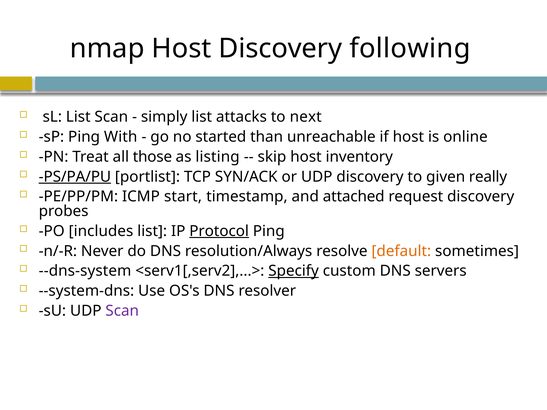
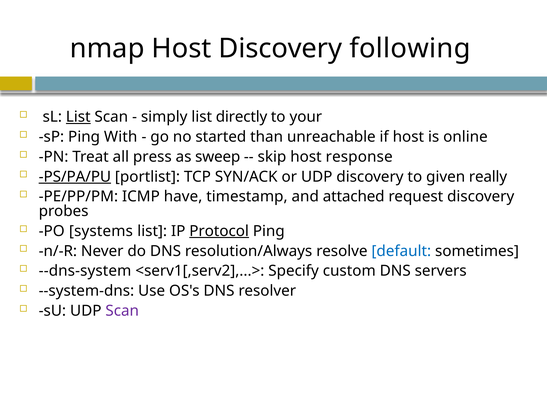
List underline: none -> present (78, 117)
attacks: attacks -> directly (242, 117)
next: next -> your (306, 117)
those: those -> press (152, 157)
listing: listing -> sweep (218, 157)
inventory: inventory -> response (359, 157)
start: start -> have (183, 197)
includes: includes -> systems (101, 231)
default colour: orange -> blue (401, 251)
Specify underline: present -> none (294, 271)
